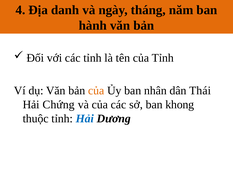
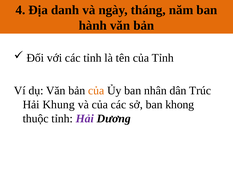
Thái: Thái -> Trúc (200, 90)
Chứng: Chứng -> Khung (59, 104)
Hải colour: blue -> purple (85, 118)
